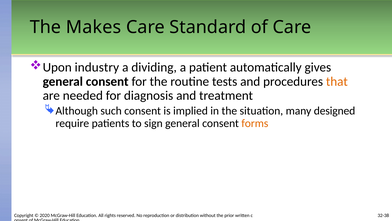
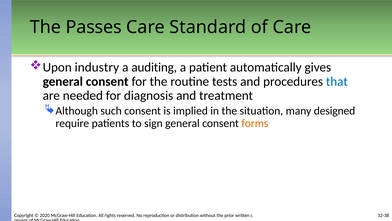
Makes: Makes -> Passes (94, 27)
dividing: dividing -> auditing (154, 67)
that colour: orange -> blue (337, 81)
